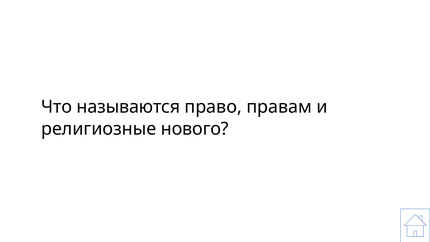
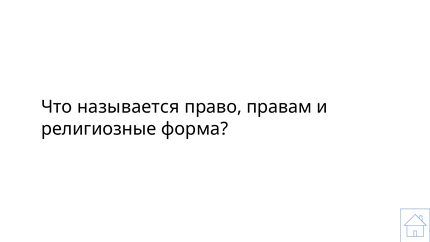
называются: называются -> называется (128, 107)
нового: нового -> форма (195, 129)
